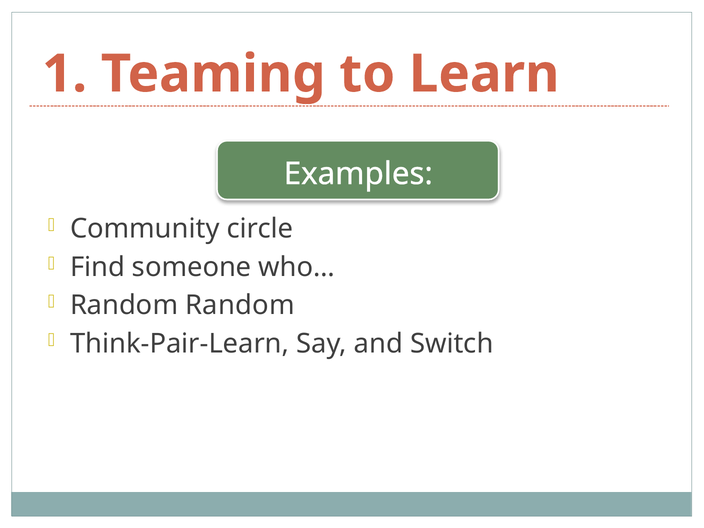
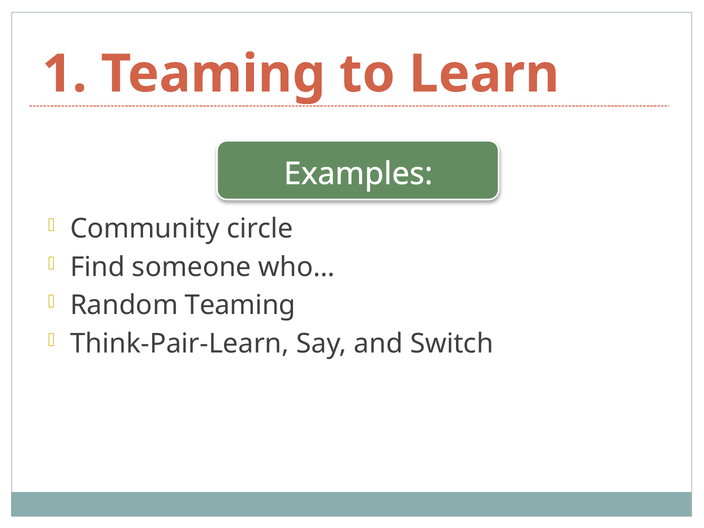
Random Random: Random -> Teaming (240, 305)
